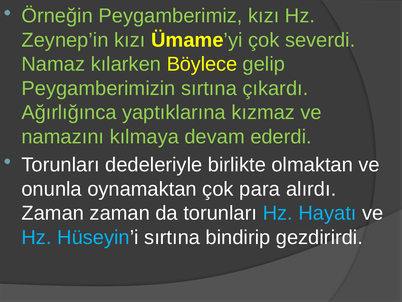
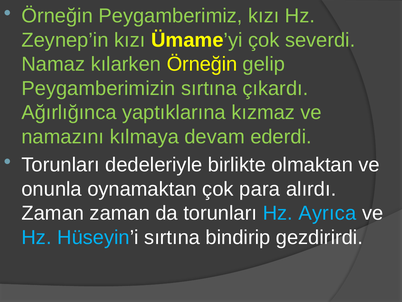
kılarken Böylece: Böylece -> Örneğin (202, 64)
Hayatı: Hayatı -> Ayrıca (327, 213)
